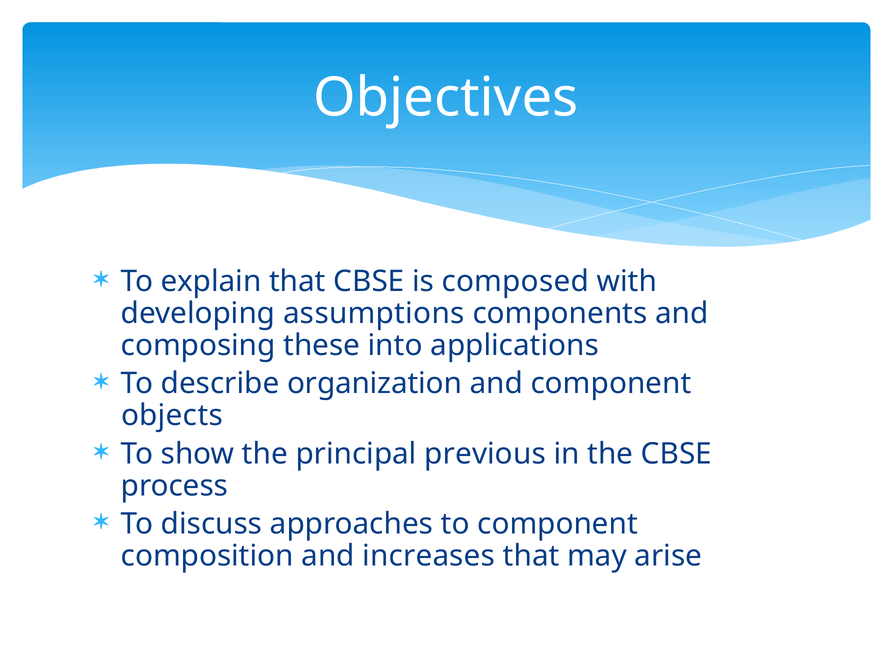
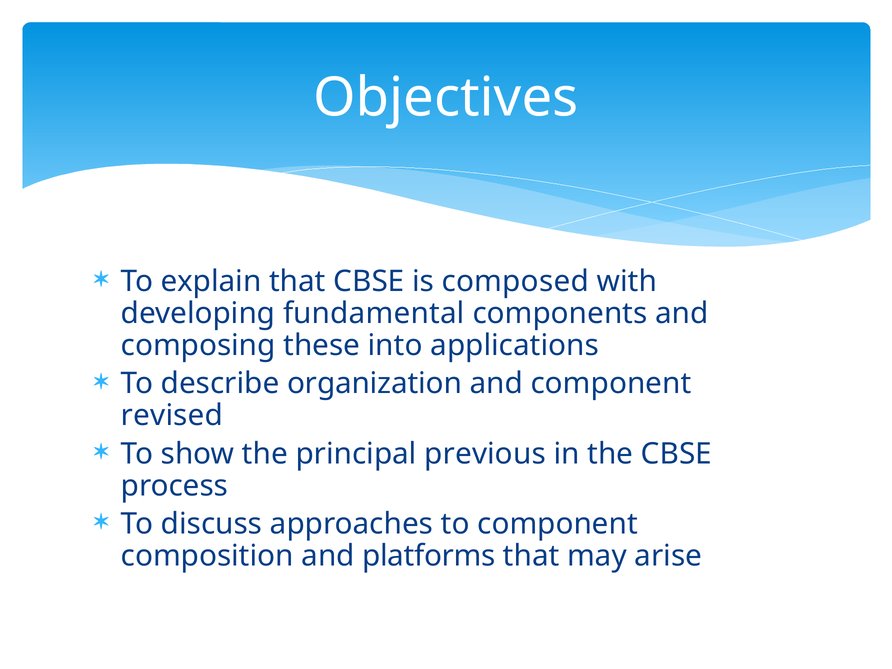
assumptions: assumptions -> fundamental (374, 313)
objects: objects -> revised (172, 416)
increases: increases -> platforms (429, 556)
